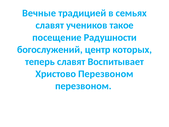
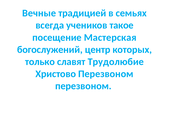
славят: славят -> всегда (50, 25)
Радушности: Радушности -> Мастерская (110, 37)
теперь: теперь -> только (40, 62)
Воспитывает: Воспитывает -> Трудолюбие (116, 62)
